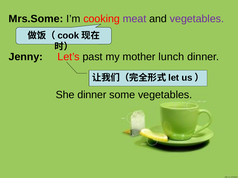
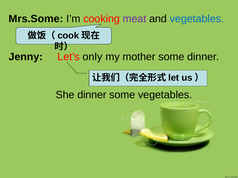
vegetables colour: purple -> blue (197, 19)
past: past -> only (93, 57)
mother lunch: lunch -> some (171, 57)
